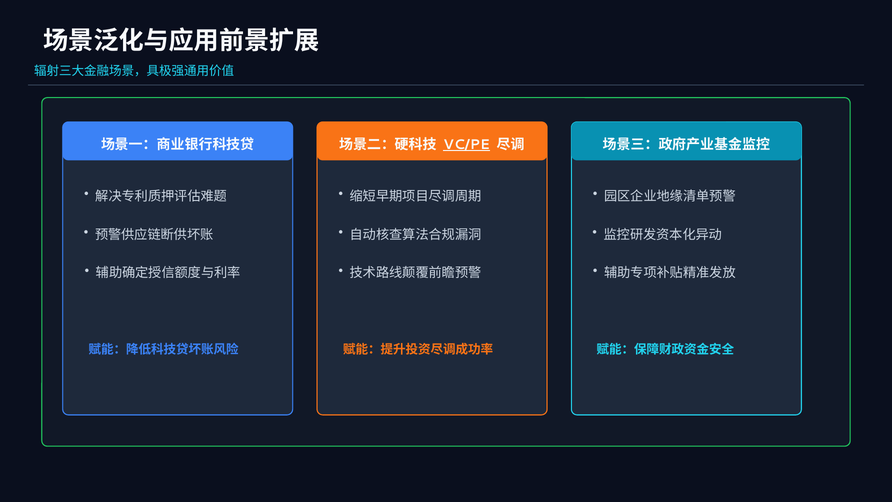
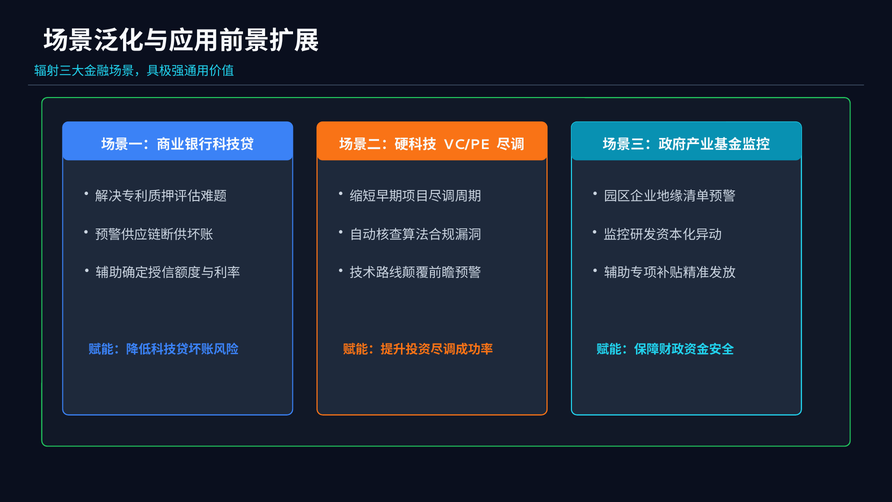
VC/PE underline: present -> none (467, 145)
